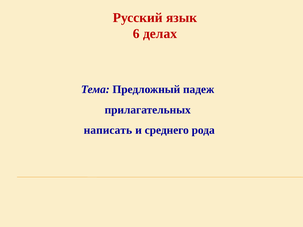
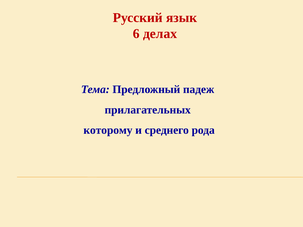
написать: написать -> которому (108, 130)
